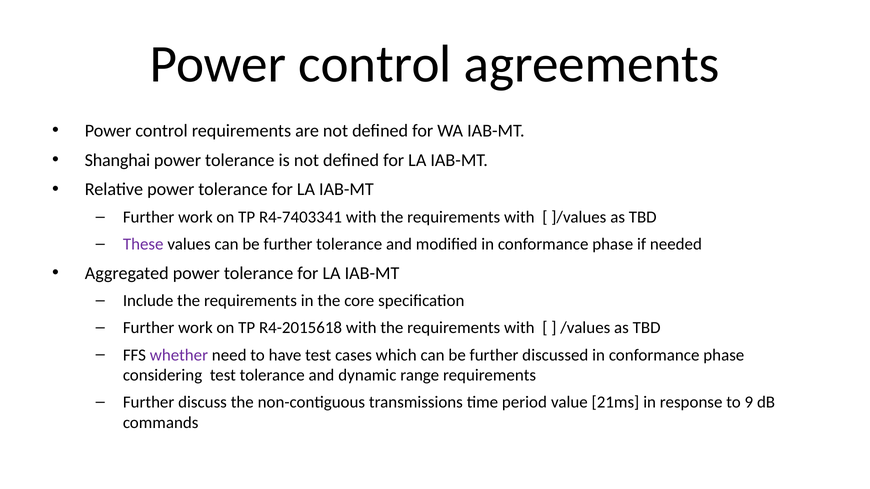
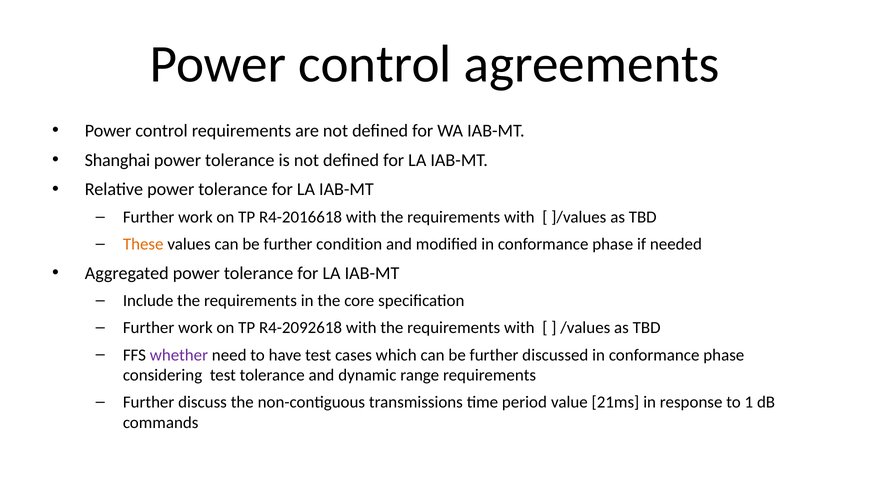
R4-7403341: R4-7403341 -> R4-2016618 (301, 217)
These colour: purple -> orange (143, 244)
further tolerance: tolerance -> condition (349, 244)
R4-2015618: R4-2015618 -> R4-2092618 (301, 328)
9: 9 -> 1 (749, 403)
